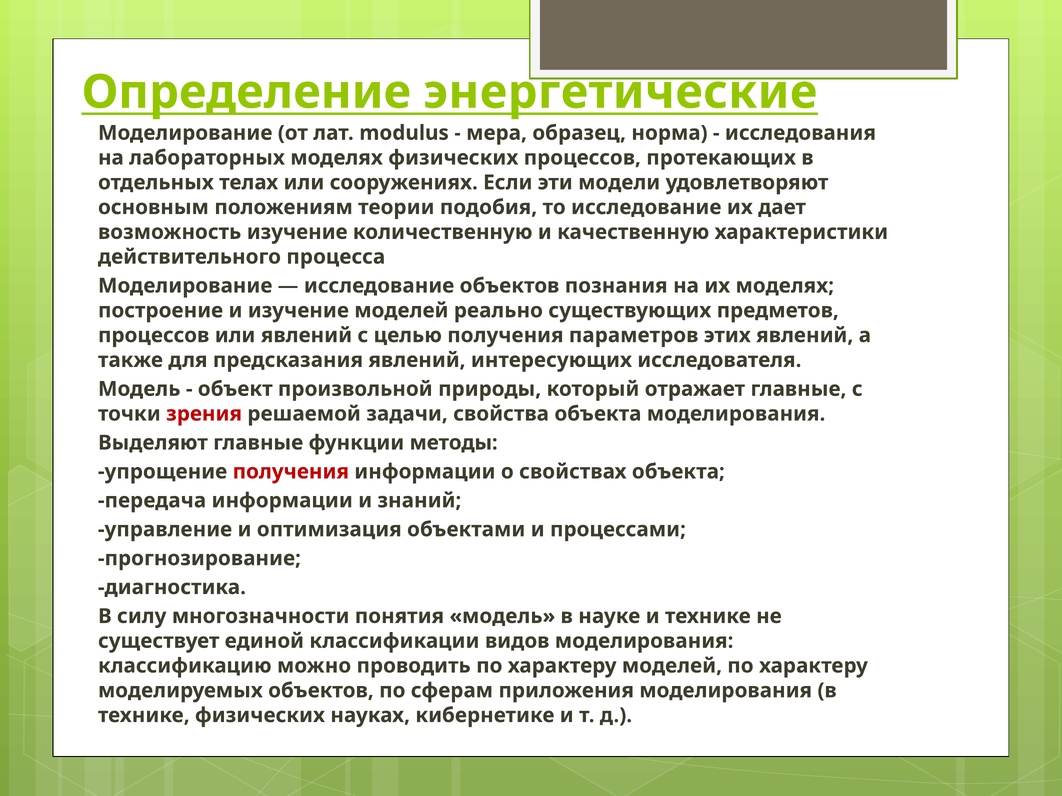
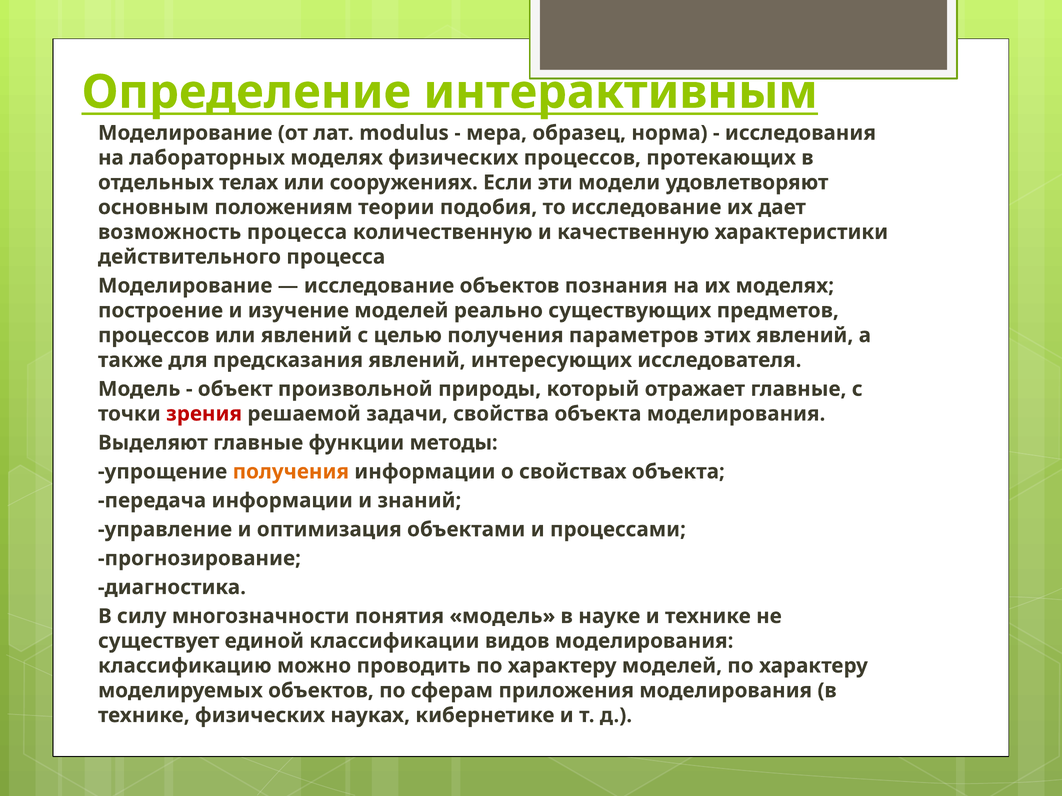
энергетические: энергетические -> интерактивным (621, 92)
возможность изучение: изучение -> процесса (297, 232)
получения colour: red -> orange (291, 472)
